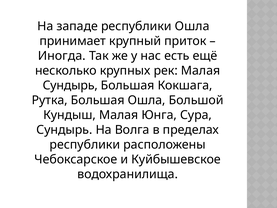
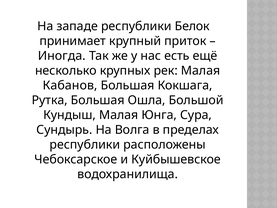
республики Ошла: Ошла -> Белок (192, 26)
Сундырь: Сундырь -> Кабанов (70, 85)
